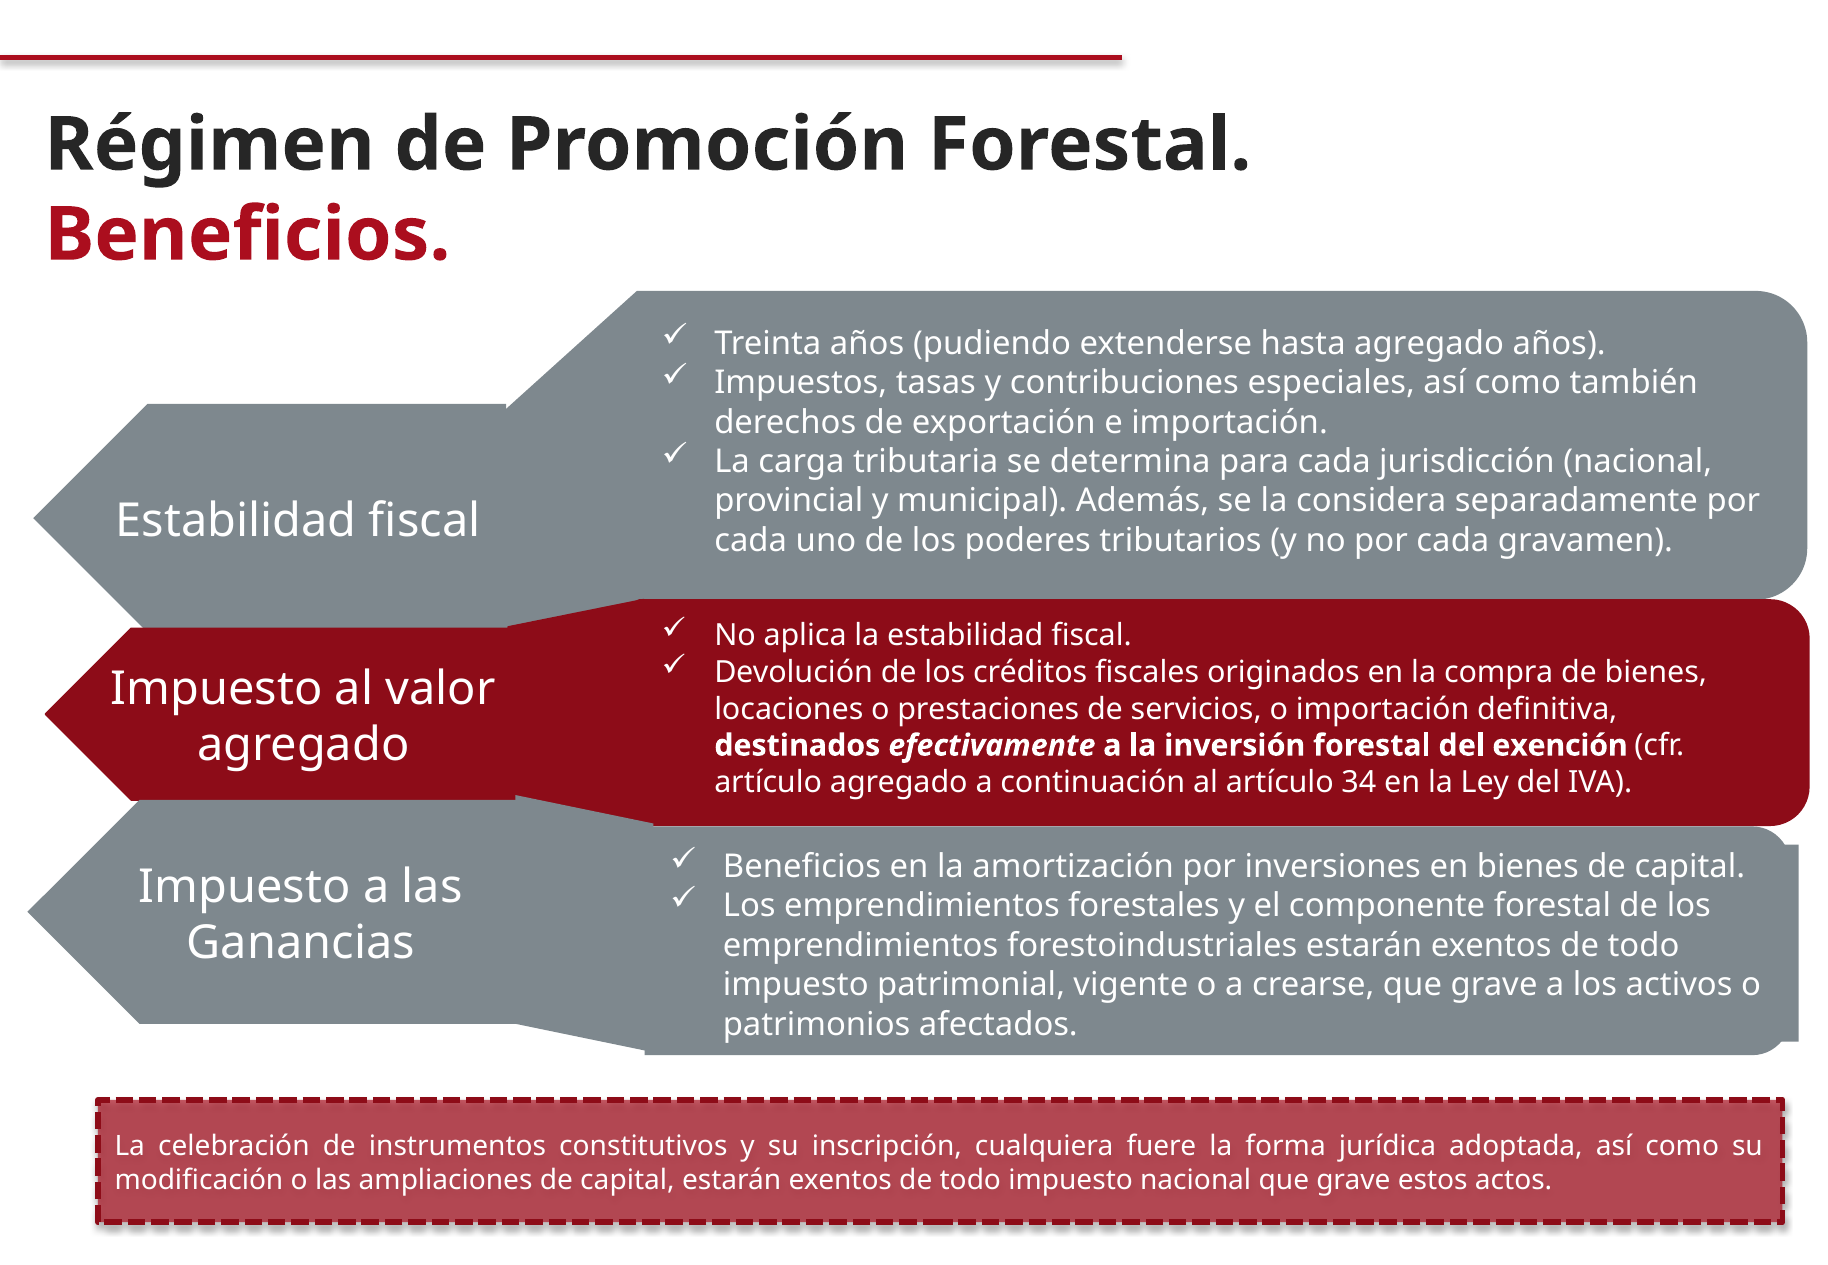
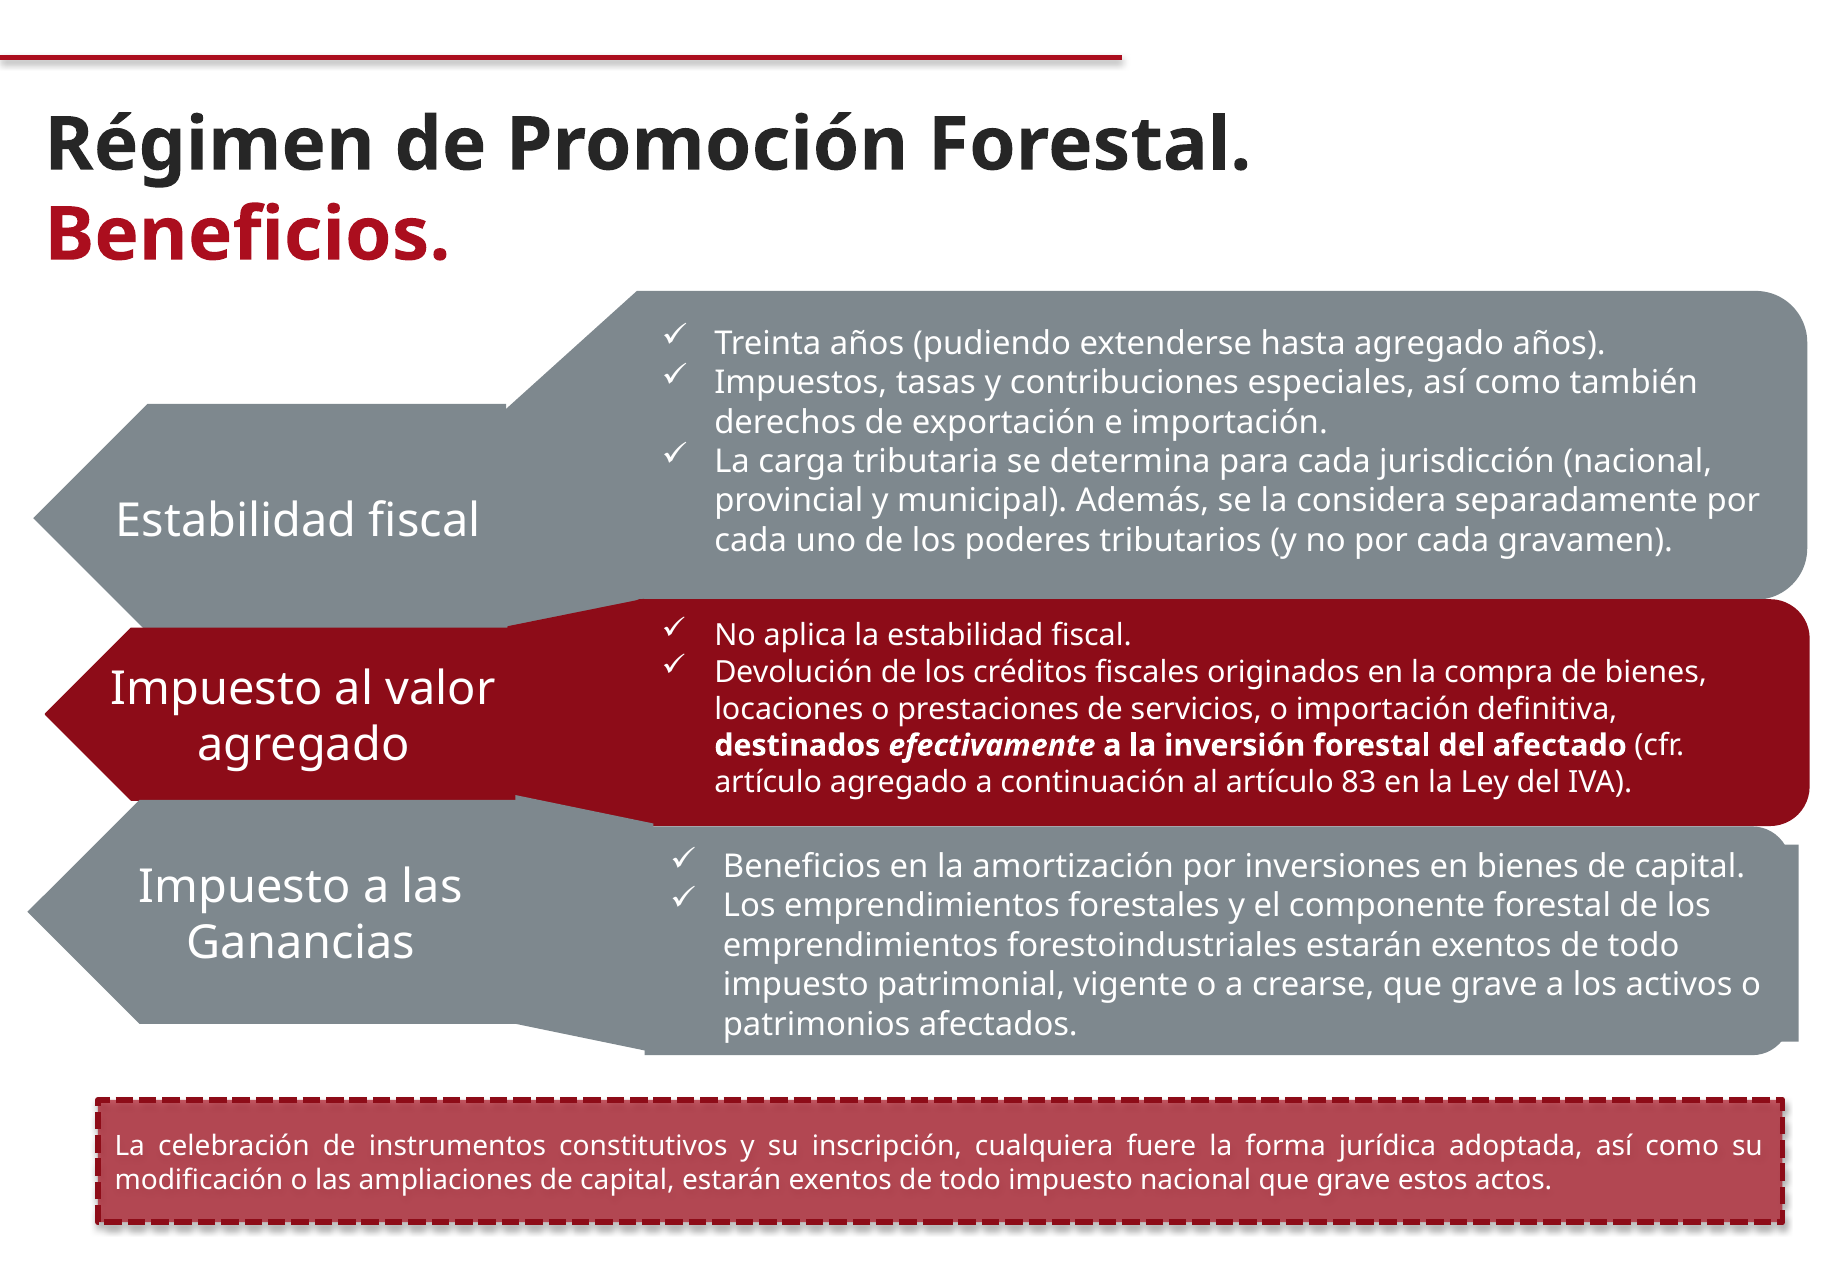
exención: exención -> afectado (1560, 746)
34: 34 -> 83 (1359, 782)
